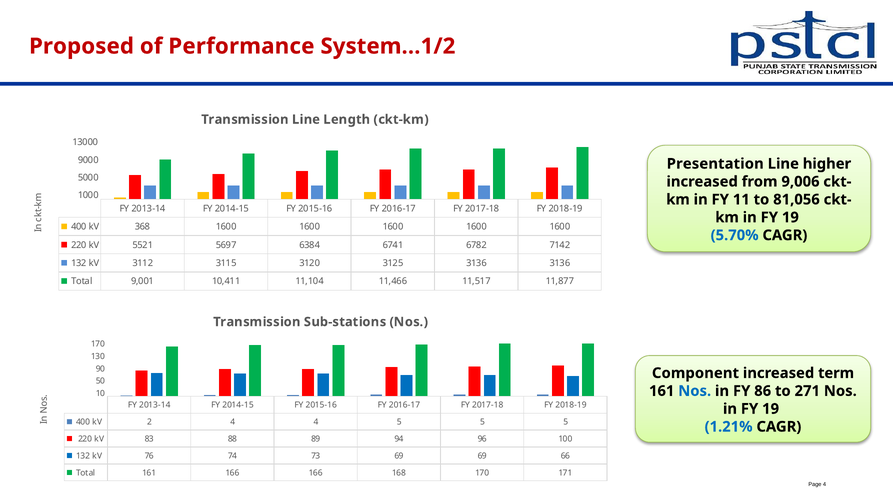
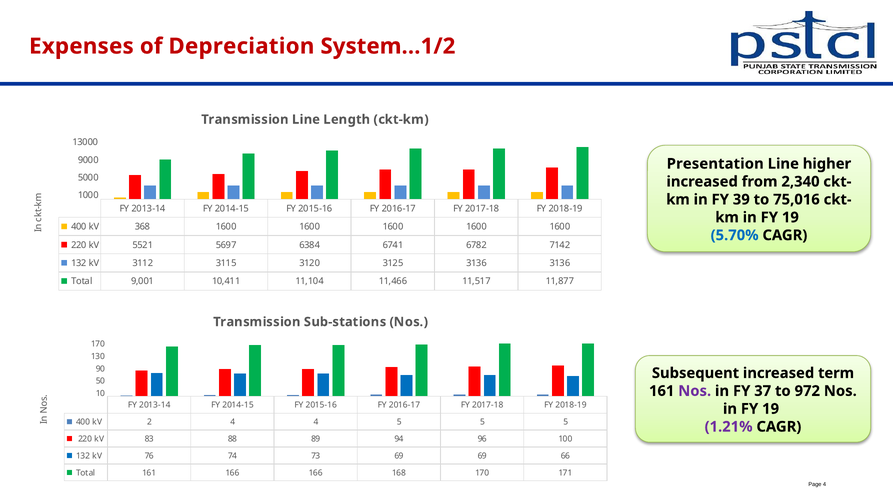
Proposed: Proposed -> Expenses (81, 46)
Performance: Performance -> Depreciation (241, 46)
9,006: 9,006 -> 2,340 (800, 181)
11: 11 -> 39 (741, 199)
81,056: 81,056 -> 75,016 (796, 199)
Component: Component -> Subsequent (696, 373)
Nos colour: blue -> purple (695, 390)
86: 86 -> 37 (763, 390)
271: 271 -> 972 (807, 390)
1.21% colour: blue -> purple (729, 426)
